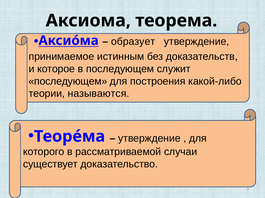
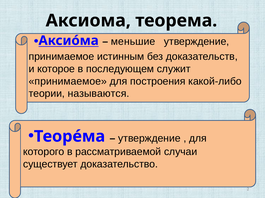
образует: образует -> меньшие (133, 42)
последующем: последующем -> принимаемое (68, 82)
